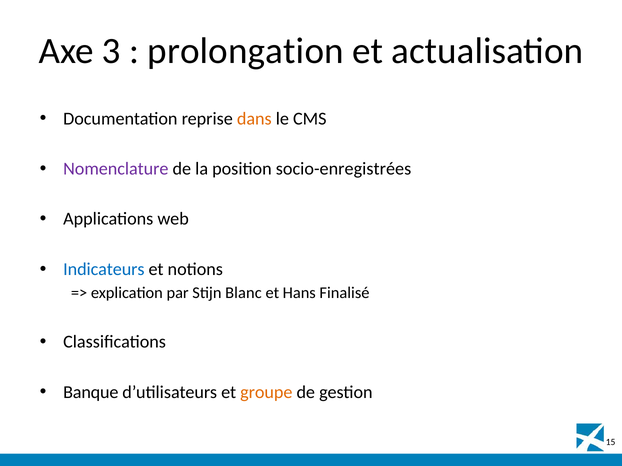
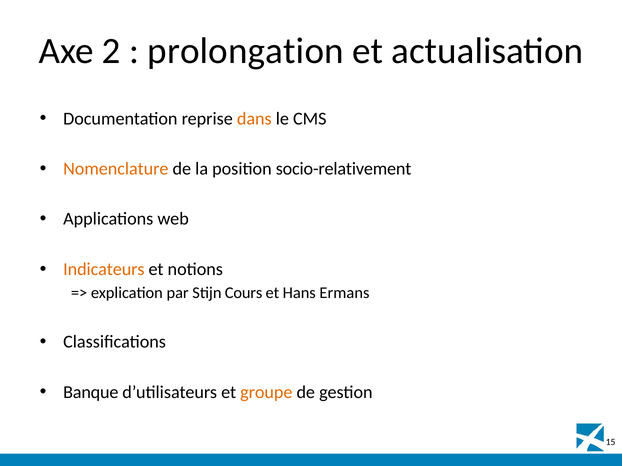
3: 3 -> 2 (111, 51)
Nomenclature colour: purple -> orange (116, 169)
socio-enregistrées: socio-enregistrées -> socio-relativement (344, 169)
Indicateurs colour: blue -> orange (104, 269)
Blanc: Blanc -> Cours (244, 293)
Finalisé: Finalisé -> Ermans (344, 293)
